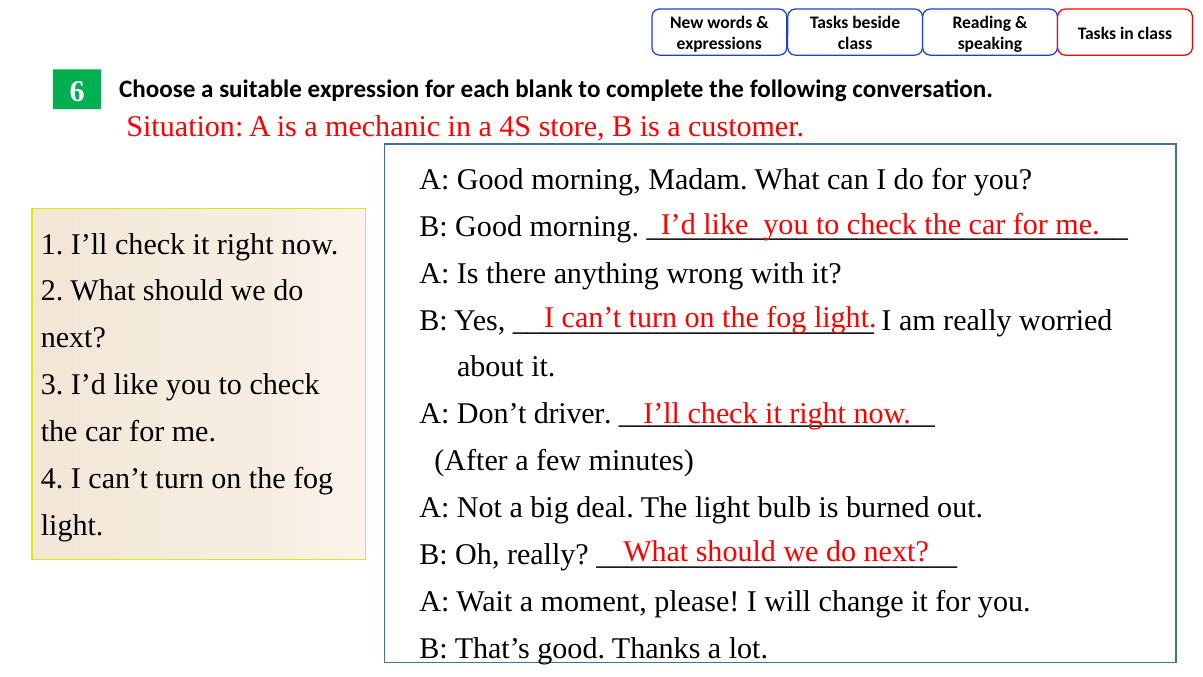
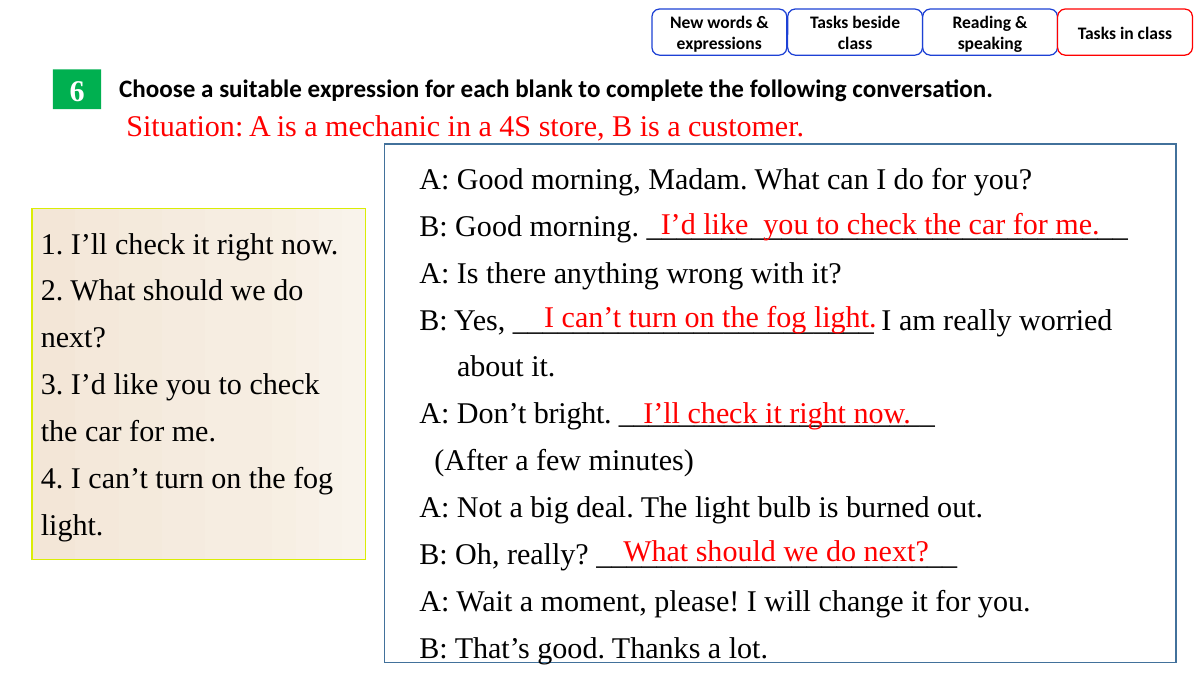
driver: driver -> bright (573, 414)
